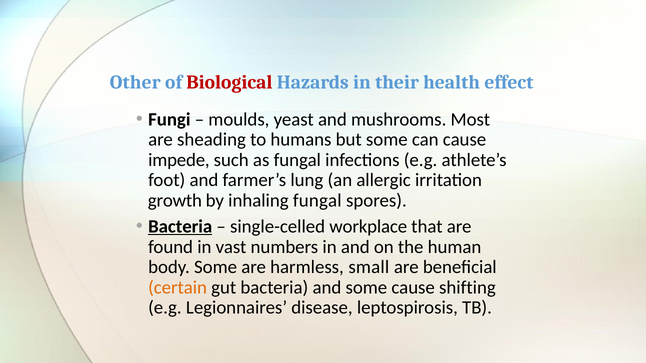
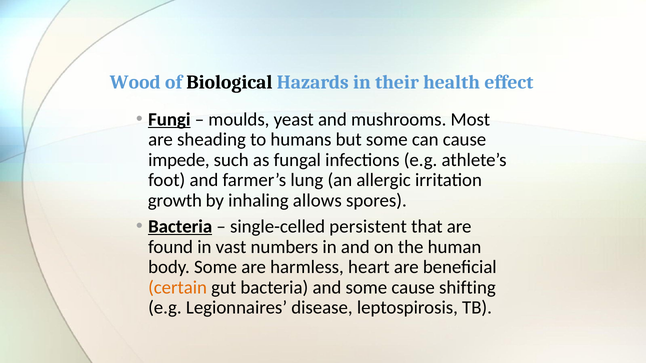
Other: Other -> Wood (135, 83)
Biological colour: red -> black (229, 83)
Fungi underline: none -> present (169, 120)
inhaling fungal: fungal -> allows (317, 201)
workplace: workplace -> persistent (368, 227)
small: small -> heart (369, 267)
